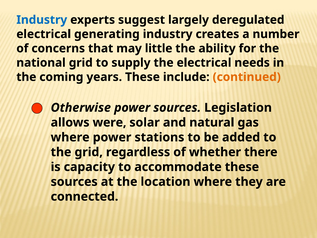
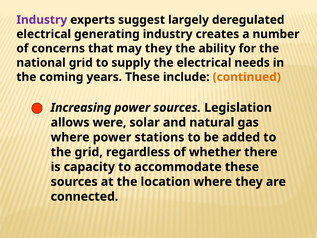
Industry colour: blue -> purple (42, 20)
may little: little -> they (159, 48)
Otherwise: Otherwise -> Increasing (81, 108)
